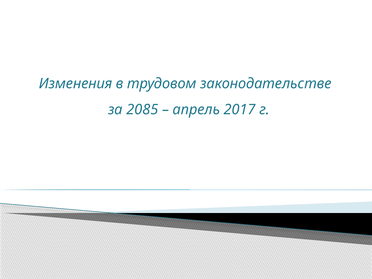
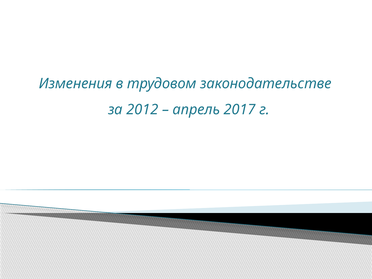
2085: 2085 -> 2012 (142, 110)
